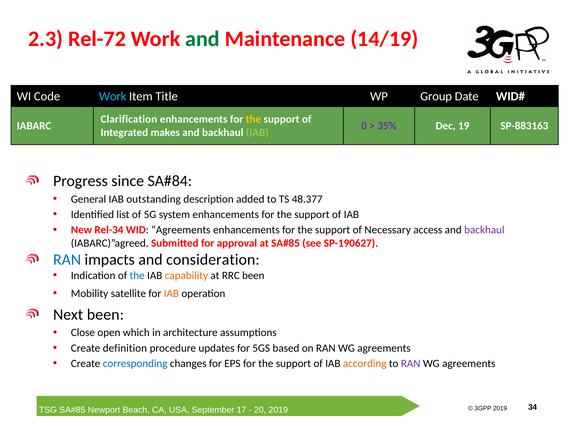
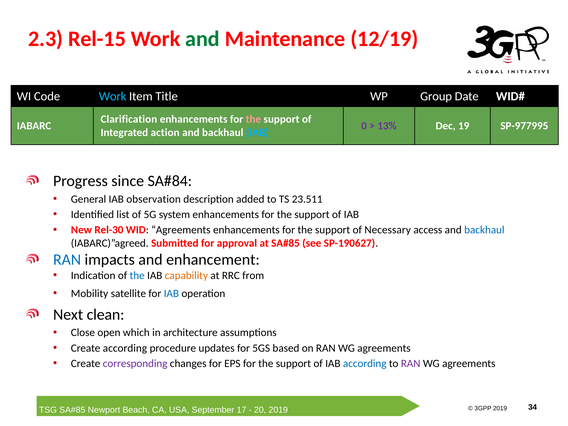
Rel-72: Rel-72 -> Rel-15 (97, 39)
14/19: 14/19 -> 12/19 (384, 39)
the colour: yellow -> pink (253, 119)
35%: 35% -> 13% (387, 126)
SP-883163: SP-883163 -> SP-977995 (524, 126)
makes: makes -> action (165, 133)
IAB colour: light green -> light blue (257, 133)
outstanding: outstanding -> observation (154, 199)
48.377: 48.377 -> 23.511 (307, 199)
Rel-34: Rel-34 -> Rel-30 (109, 230)
backhaul colour: purple -> blue (484, 230)
consideration: consideration -> enhancement (213, 260)
RRC been: been -> from (253, 275)
IAB colour: orange -> blue (171, 293)
Next been: been -> clean (106, 315)
Create definition: definition -> according (125, 348)
corresponding colour: blue -> purple (135, 364)
according colour: orange -> blue (365, 364)
